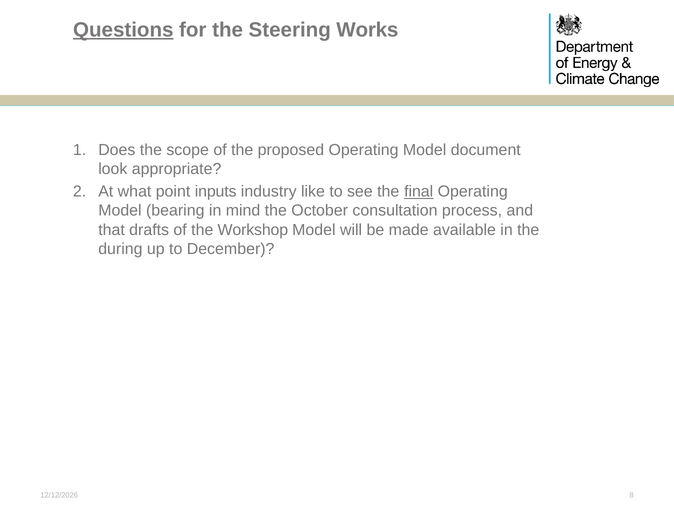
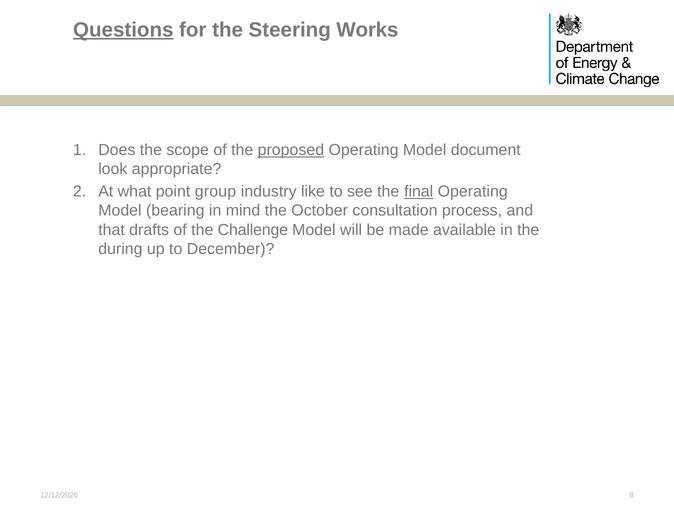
proposed underline: none -> present (291, 150)
inputs: inputs -> group (216, 191)
Workshop: Workshop -> Challenge (253, 230)
